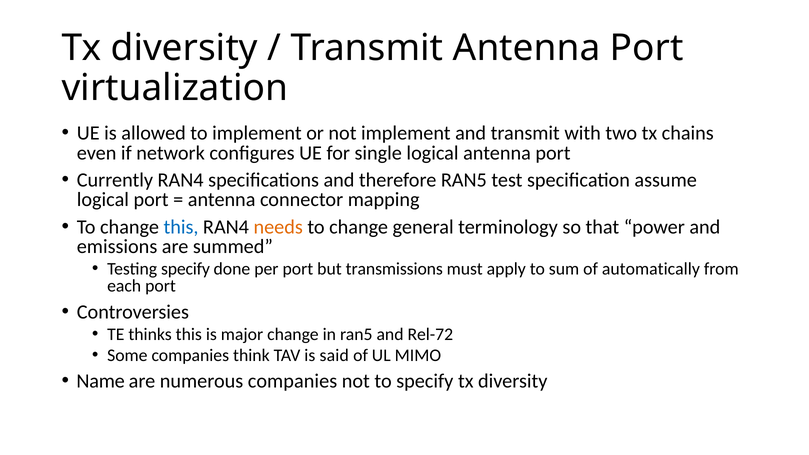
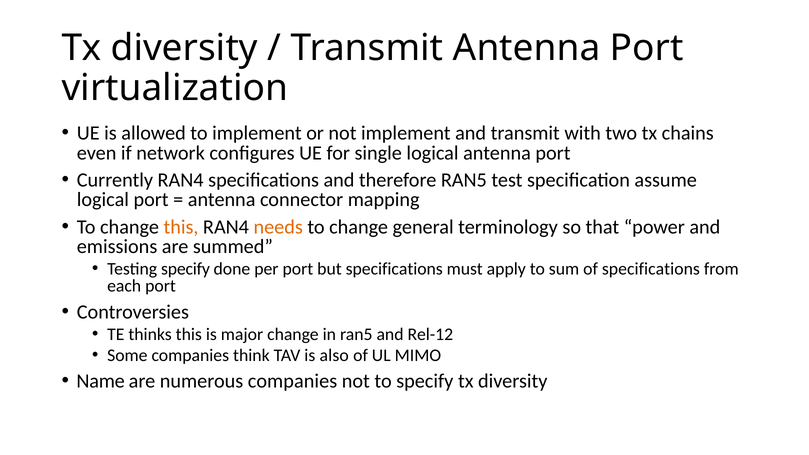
this colour: blue -> orange (181, 227)
but transmissions: transmissions -> specifications (394, 269)
of automatically: automatically -> specifications (651, 269)
Rel-72: Rel-72 -> Rel-12 (430, 334)
said: said -> also (334, 355)
